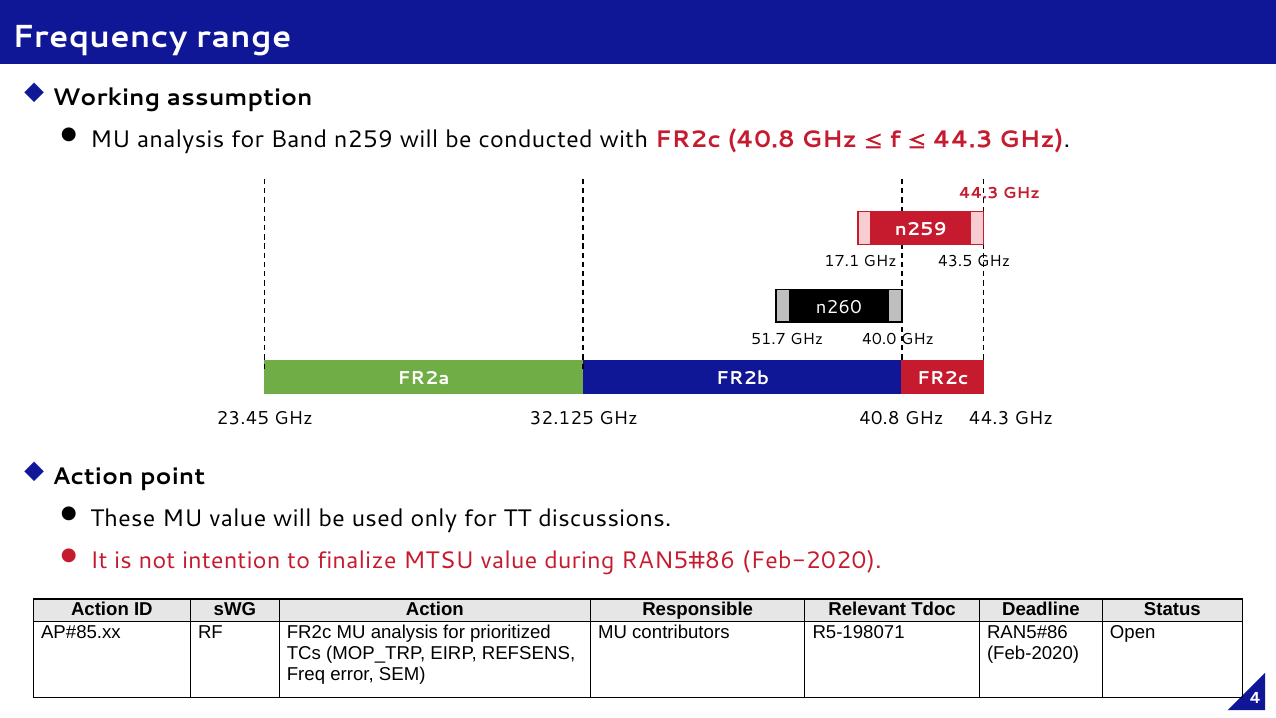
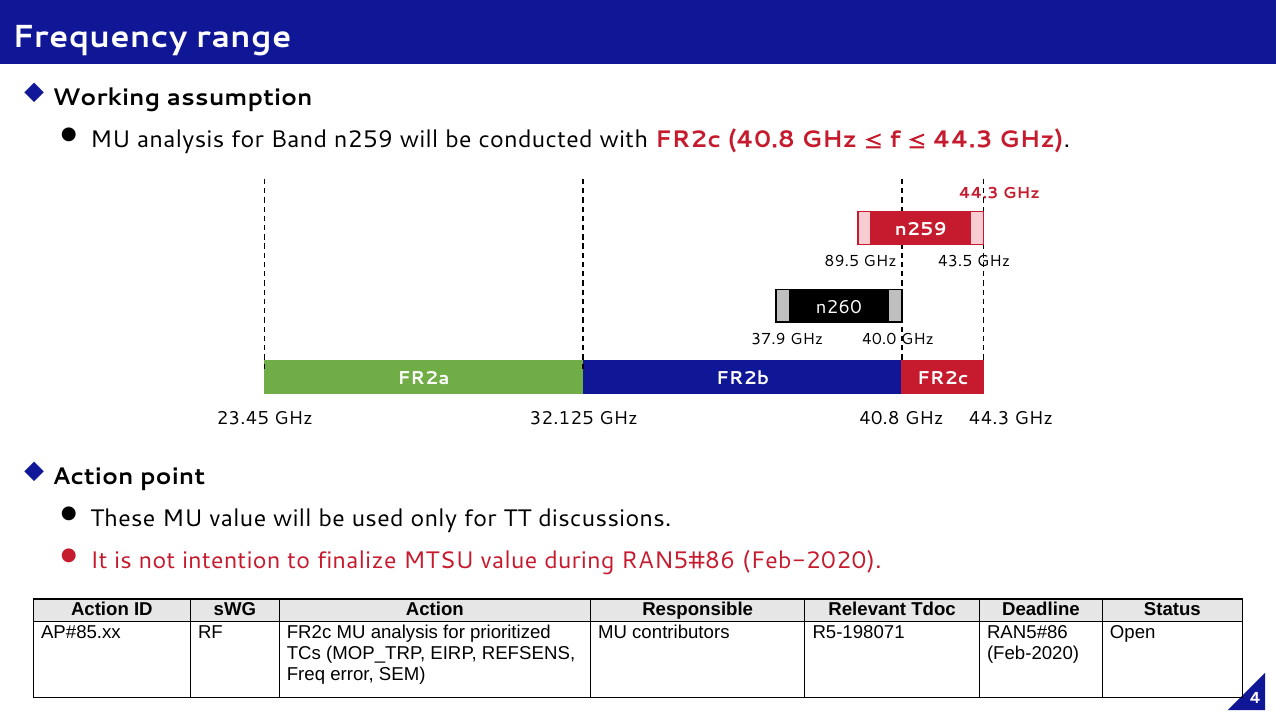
17.1: 17.1 -> 89.5 (842, 262)
51.7: 51.7 -> 37.9 (768, 339)
